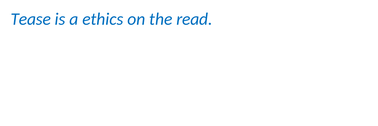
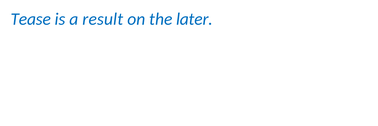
ethics: ethics -> result (103, 19)
read: read -> later (194, 19)
